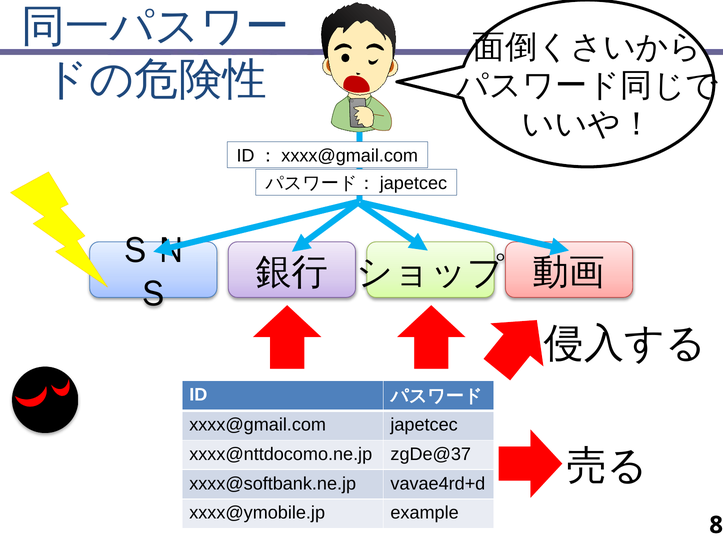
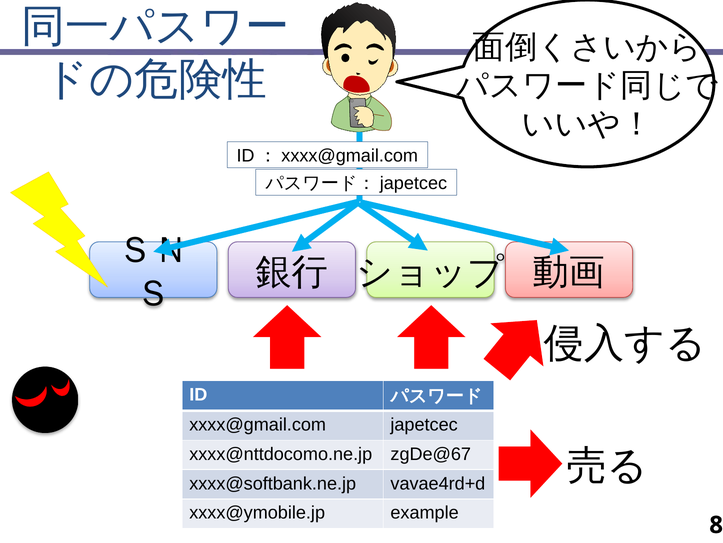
zgDe@37: zgDe@37 -> zgDe@67 (431, 454)
